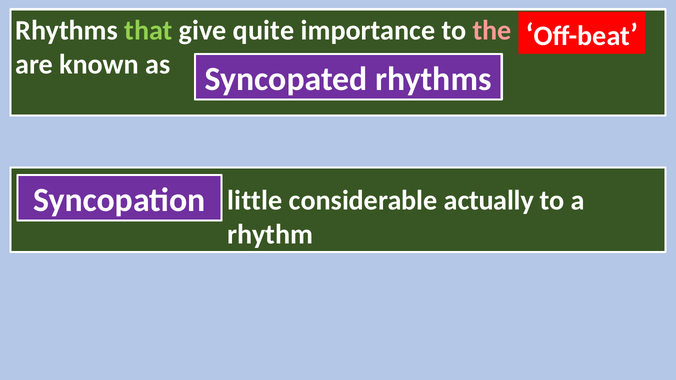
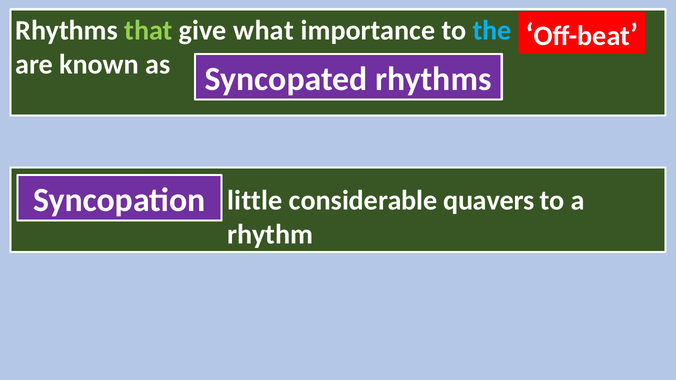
quite: quite -> what (264, 31)
the colour: pink -> light blue (492, 31)
actually: actually -> quavers (489, 201)
